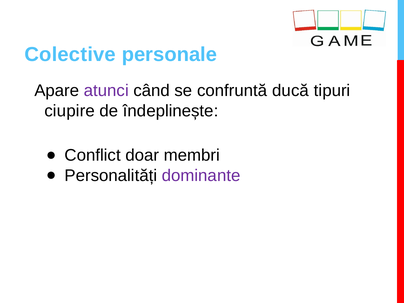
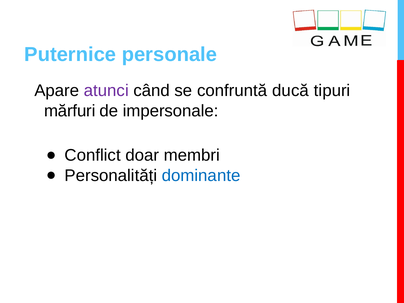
Colective: Colective -> Puternice (70, 55)
ciupire: ciupire -> mărfuri (70, 111)
îndeplinește: îndeplinește -> impersonale (171, 111)
dominante colour: purple -> blue (201, 176)
